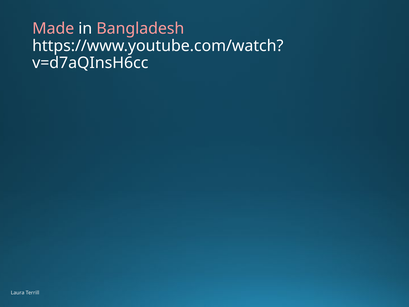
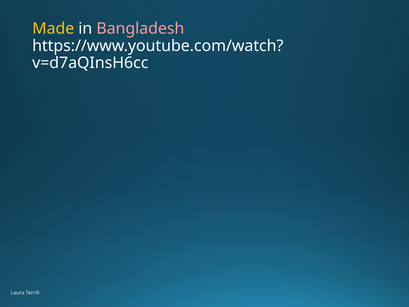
Made colour: pink -> yellow (53, 29)
